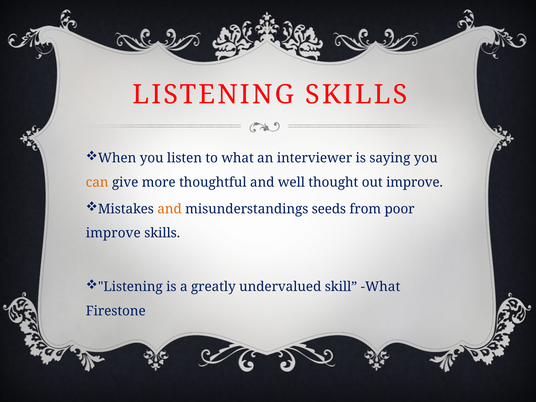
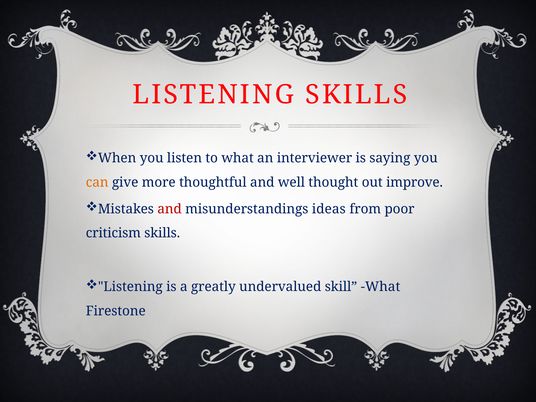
and colour: orange -> red (170, 209)
seeds: seeds -> ideas (329, 209)
improve: improve -> criticism (113, 233)
